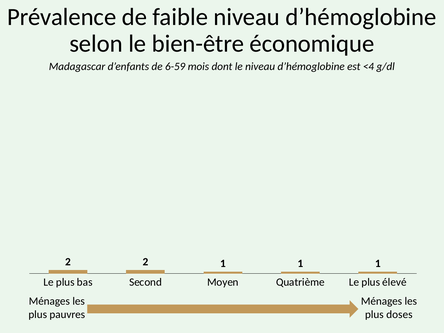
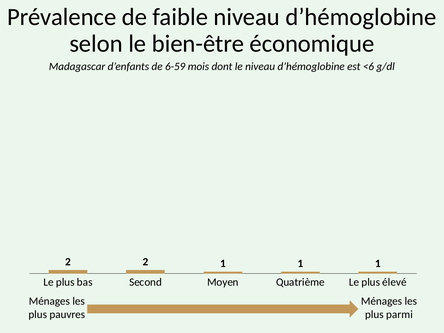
<4: <4 -> <6 (368, 67)
doses: doses -> parmi (399, 315)
